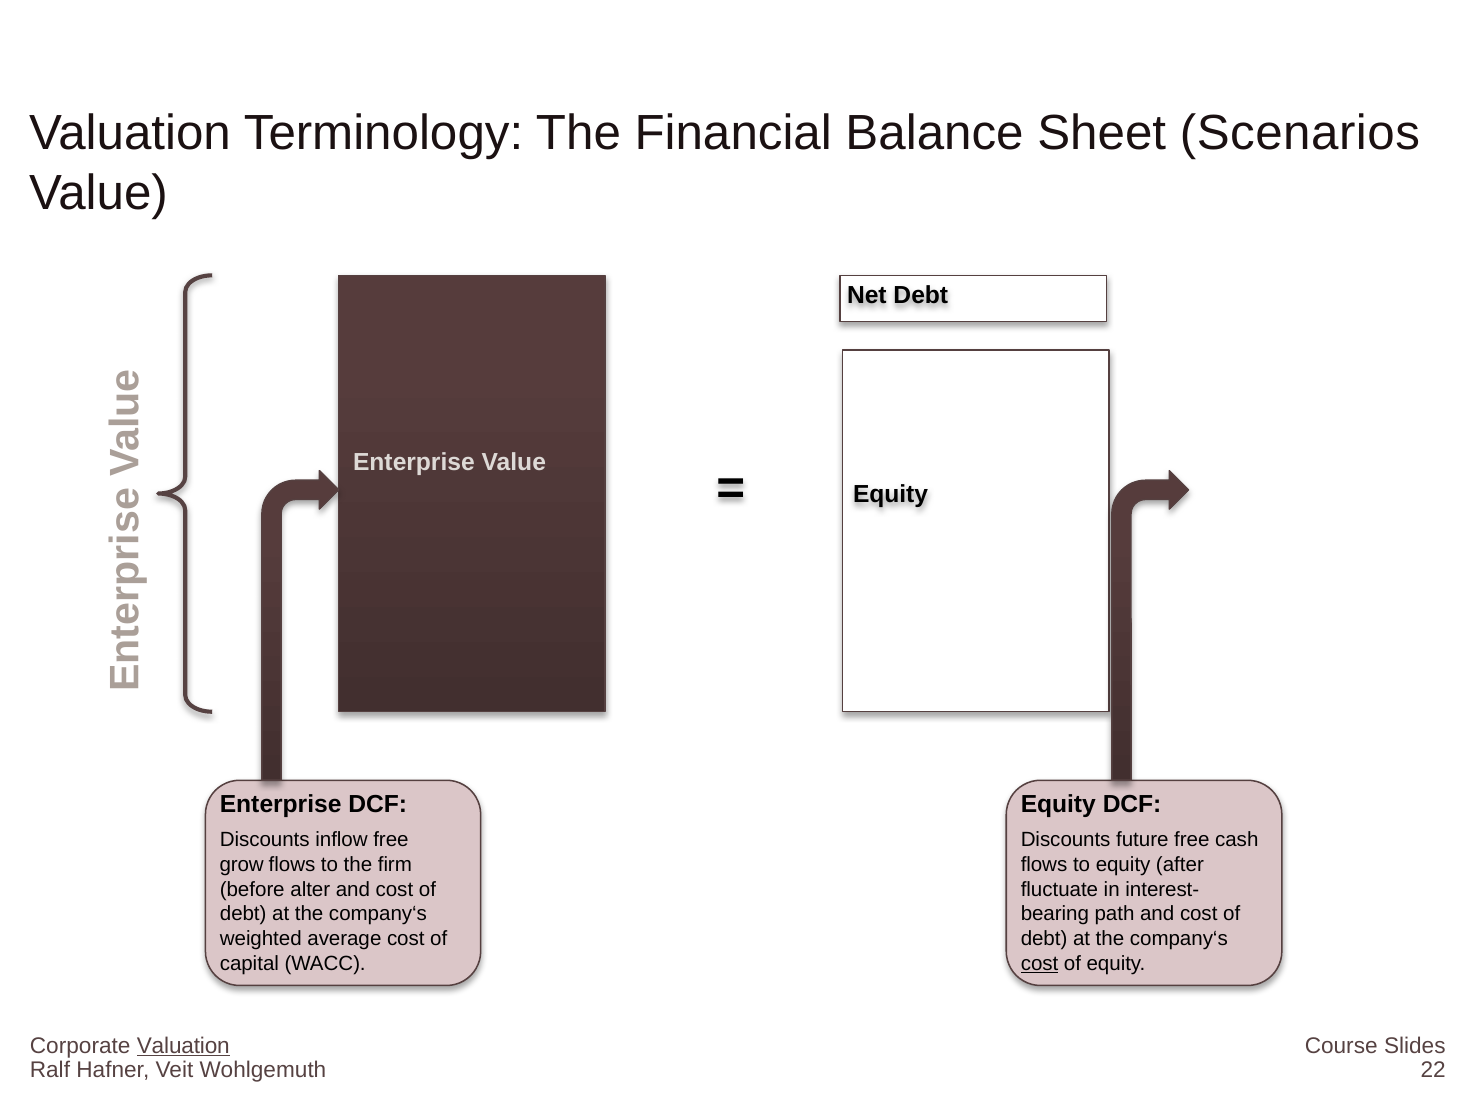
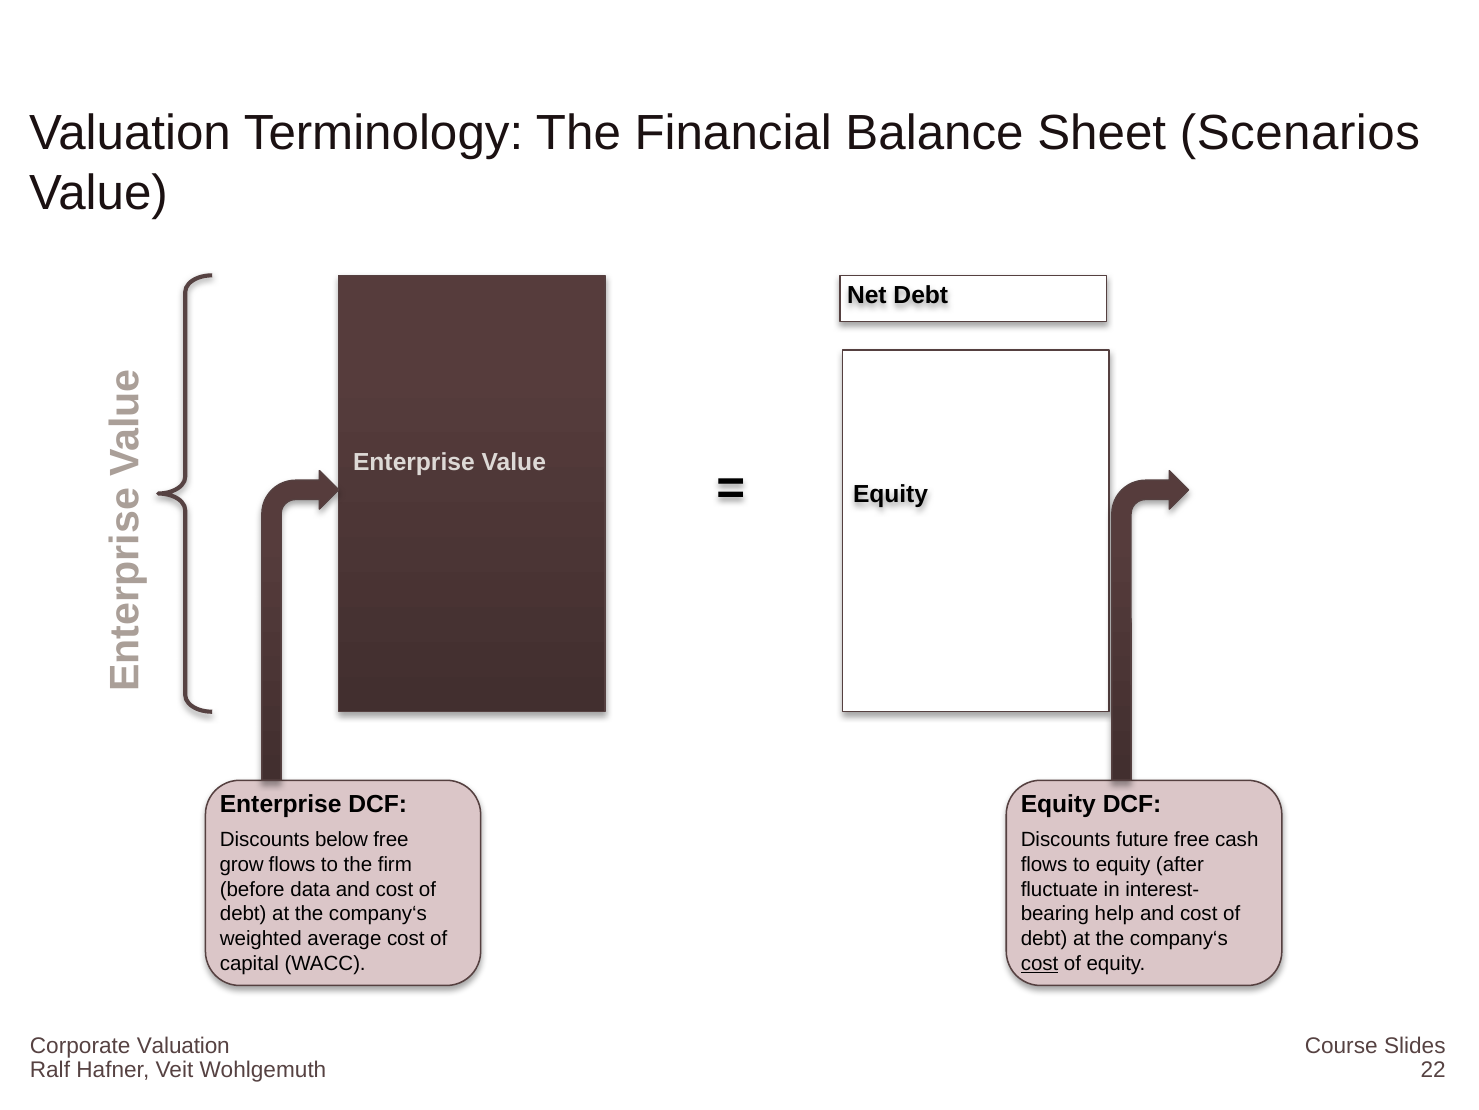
inflow: inflow -> below (342, 839)
alter: alter -> data (310, 889)
path: path -> help (1114, 914)
Valuation underline: present -> none (183, 1045)
